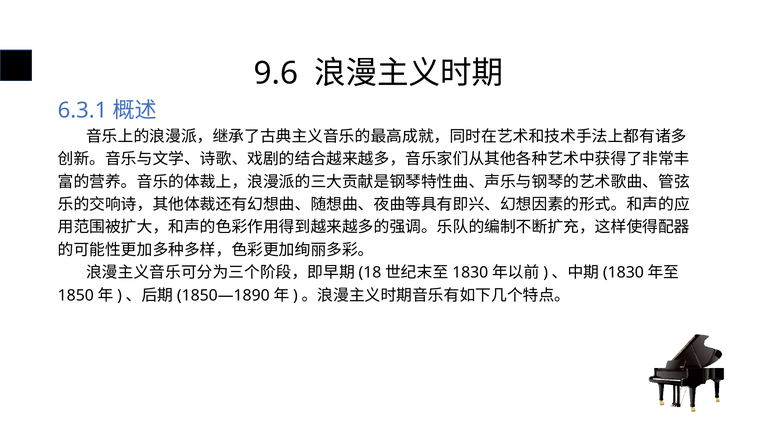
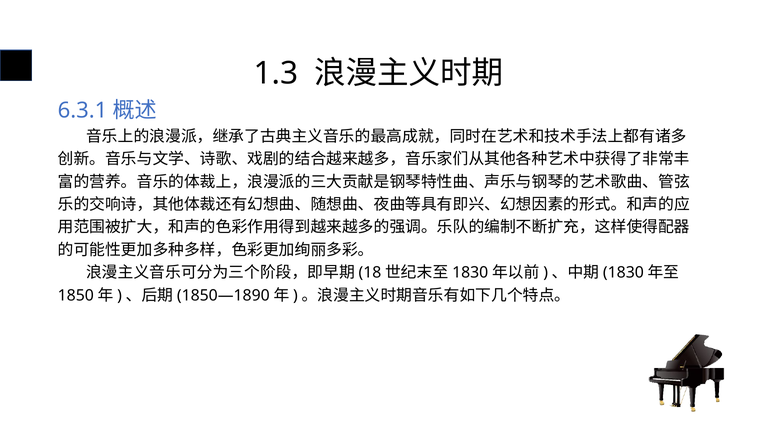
9.6: 9.6 -> 1.3 (276, 73)
